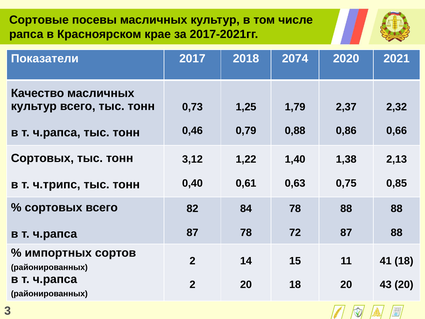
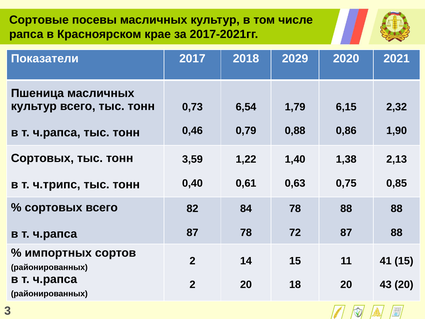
2074: 2074 -> 2029 (295, 59)
Качество: Качество -> Пшеница (37, 93)
1,25: 1,25 -> 6,54 (246, 107)
2,37: 2,37 -> 6,15 (346, 107)
0,66: 0,66 -> 1,90 (397, 131)
3,12: 3,12 -> 3,59 (192, 159)
41 18: 18 -> 15 (404, 261)
